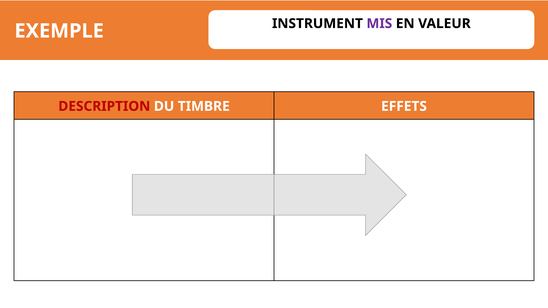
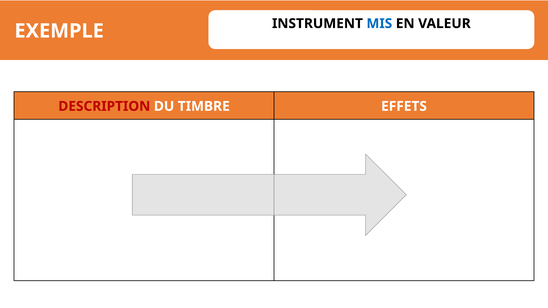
MIS colour: purple -> blue (379, 24)
